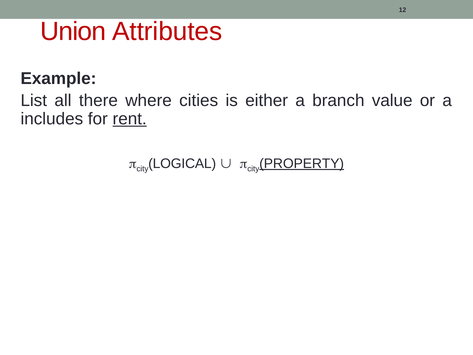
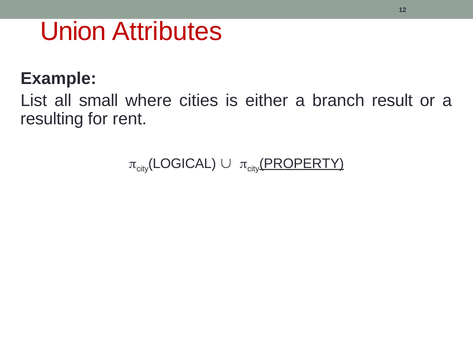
there: there -> small (99, 100)
value: value -> result (392, 100)
includes: includes -> resulting (52, 119)
rent underline: present -> none (130, 119)
